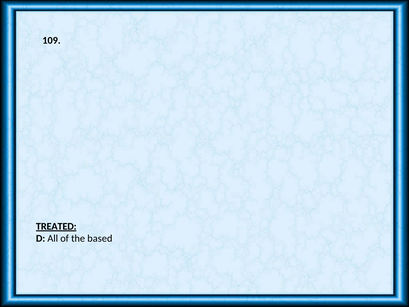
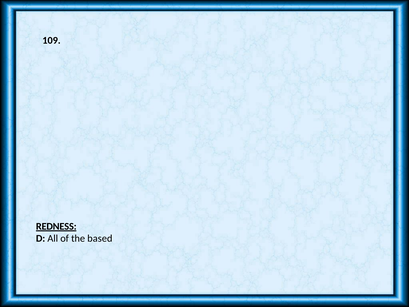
TREATED: TREATED -> REDNESS (56, 226)
